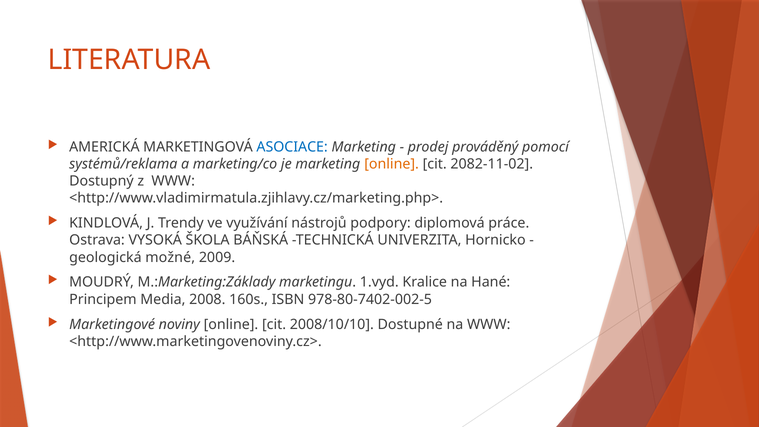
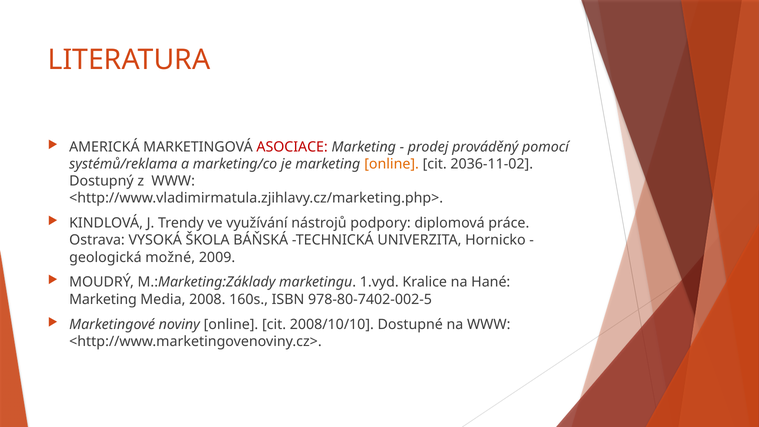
ASOCIACE colour: blue -> red (292, 147)
2082-11-02: 2082-11-02 -> 2036-11-02 (492, 164)
Principem: Principem -> Marketing (103, 299)
